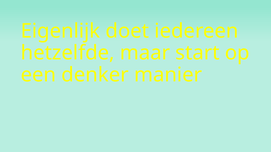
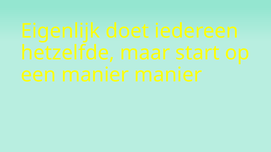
een denker: denker -> manier (95, 75)
